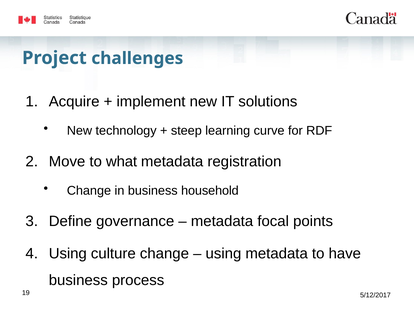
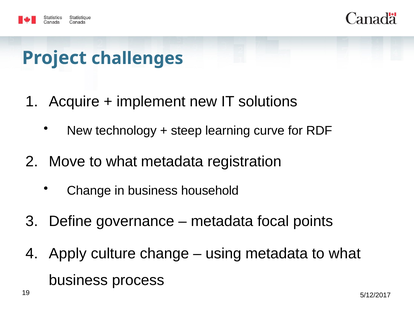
Using: Using -> Apply (68, 254)
metadata to have: have -> what (345, 254)
